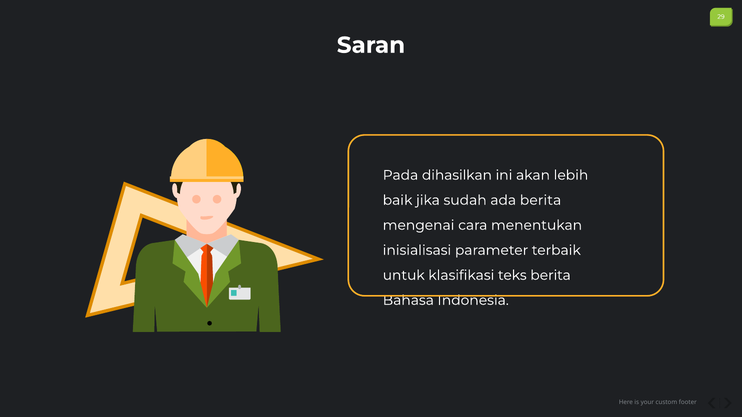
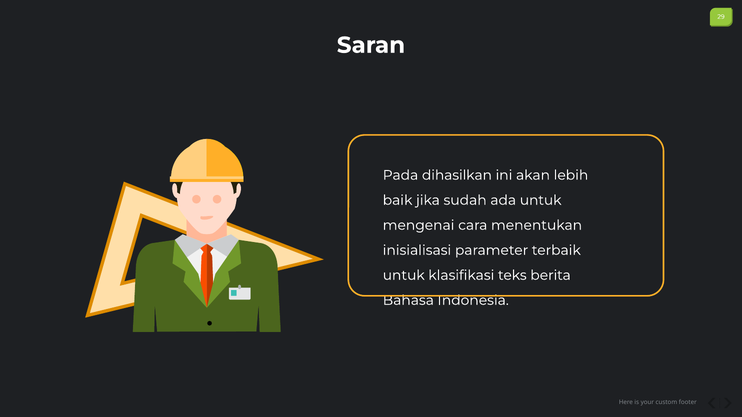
ada berita: berita -> untuk (541, 200)
